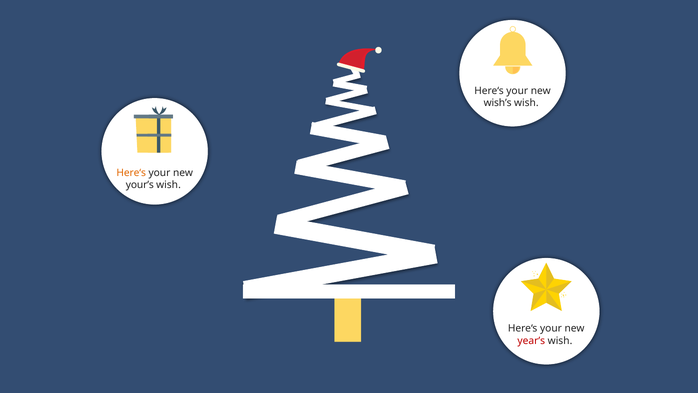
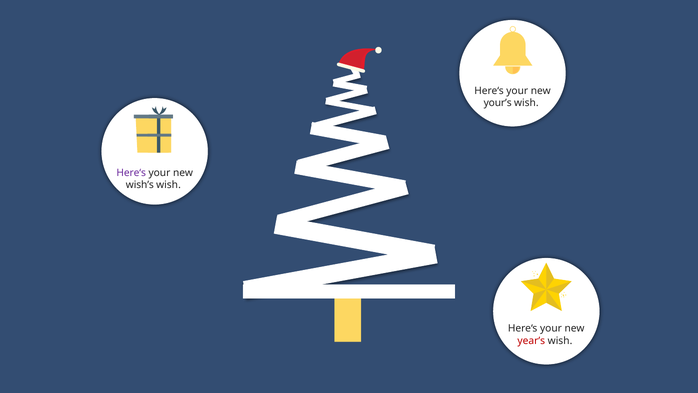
wish’s: wish’s -> your’s (498, 103)
Here‘s colour: orange -> purple (131, 173)
your’s: your’s -> wish’s (140, 185)
